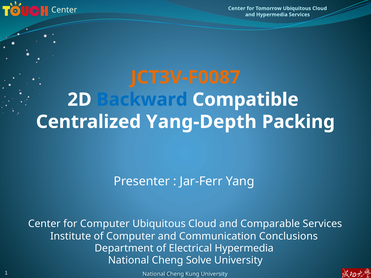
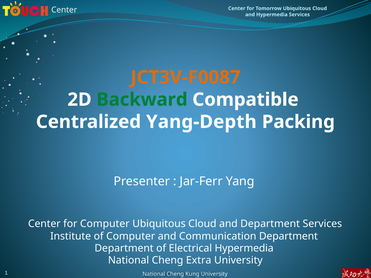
Backward colour: blue -> green (142, 100)
and Comparable: Comparable -> Department (270, 224)
Communication Conclusions: Conclusions -> Department (288, 236)
Solve: Solve -> Extra (199, 260)
